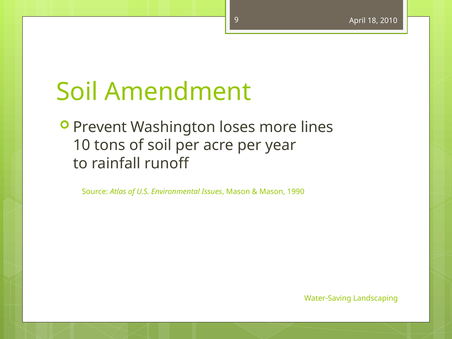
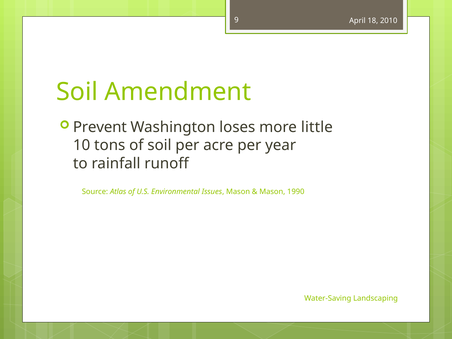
lines: lines -> little (317, 127)
